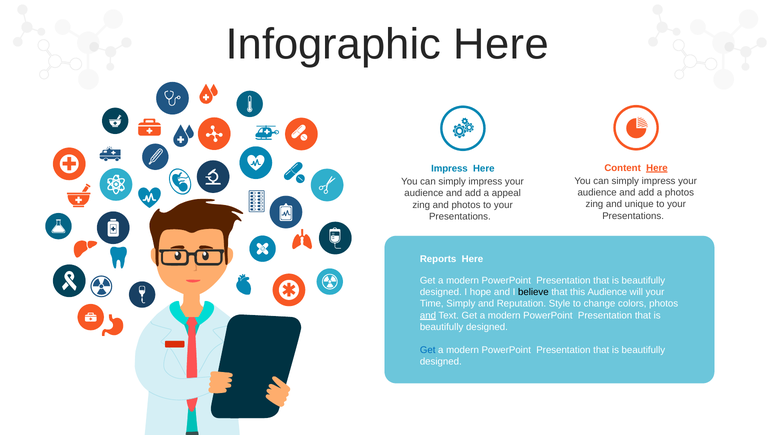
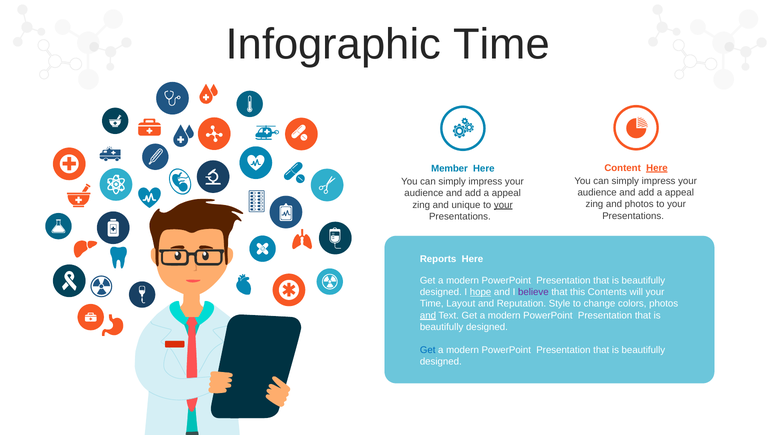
Infographic Here: Here -> Time (501, 44)
Impress: Impress -> Member (449, 169)
photos: photos -> appeal (679, 193)
and unique: unique -> photos (639, 204)
and photos: photos -> unique (466, 205)
your underline: none -> present (503, 205)
hope underline: none -> present (481, 292)
believe colour: black -> purple (533, 292)
this Audience: Audience -> Contents (607, 292)
Time Simply: Simply -> Layout (461, 304)
